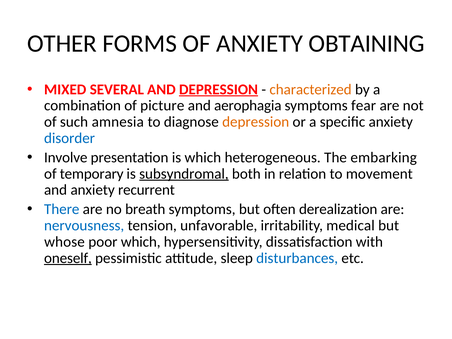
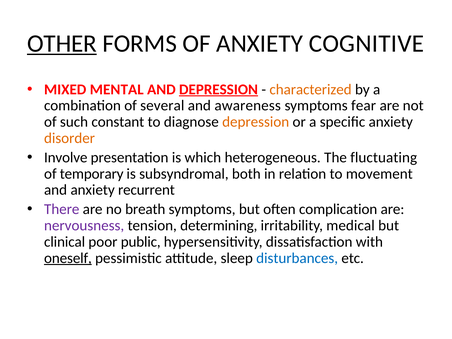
OTHER underline: none -> present (62, 44)
OBTAINING: OBTAINING -> COGNITIVE (366, 44)
SEVERAL: SEVERAL -> MENTAL (117, 89)
picture: picture -> several (162, 106)
aerophagia: aerophagia -> awareness (248, 106)
amnesia: amnesia -> constant (118, 122)
disorder colour: blue -> orange (70, 138)
embarking: embarking -> fluctuating (384, 157)
subsyndromal underline: present -> none (184, 174)
There colour: blue -> purple (62, 209)
derealization: derealization -> complication (338, 209)
nervousness colour: blue -> purple (84, 226)
unfavorable: unfavorable -> determining (219, 226)
whose: whose -> clinical (65, 242)
poor which: which -> public (141, 242)
